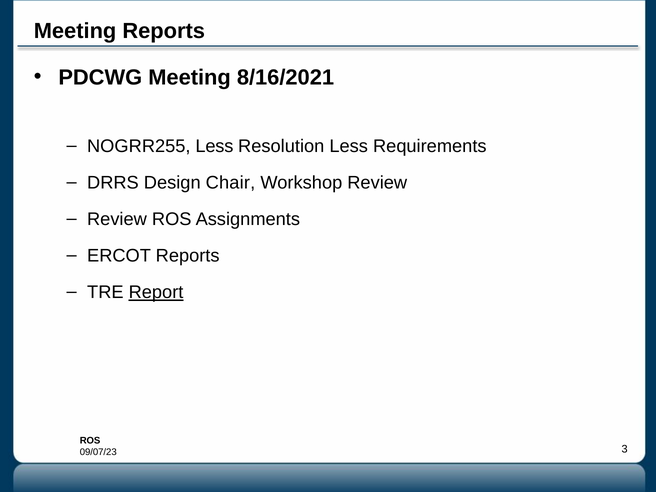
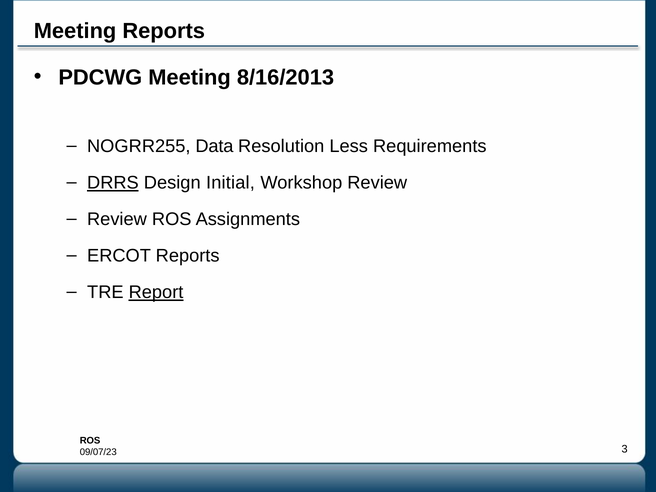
8/16/2021: 8/16/2021 -> 8/16/2013 (285, 77)
NOGRR255 Less: Less -> Data (214, 146)
DRRS underline: none -> present (113, 183)
Chair: Chair -> Initial (230, 183)
